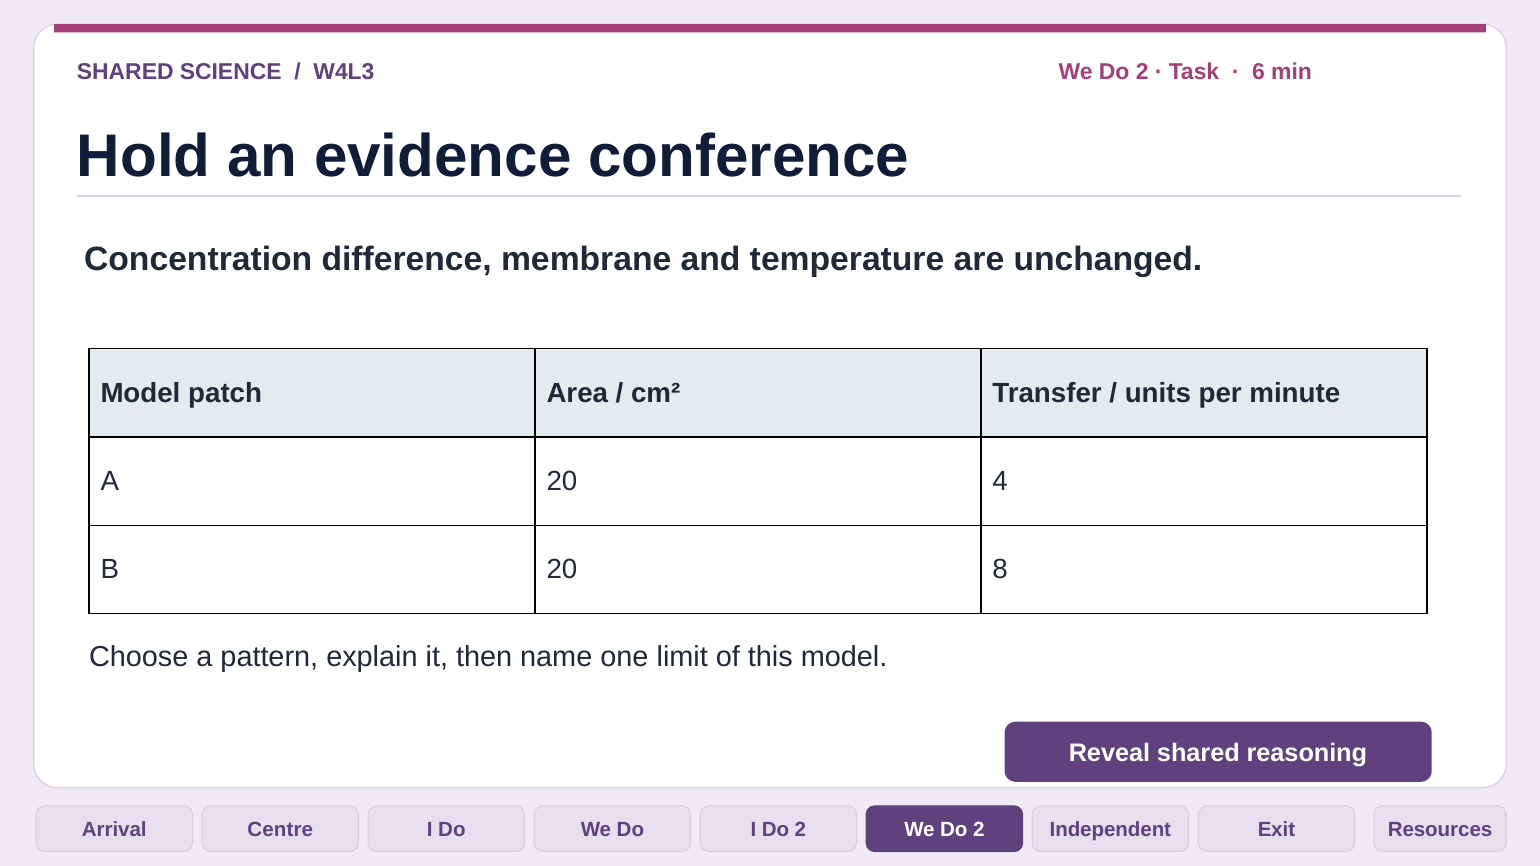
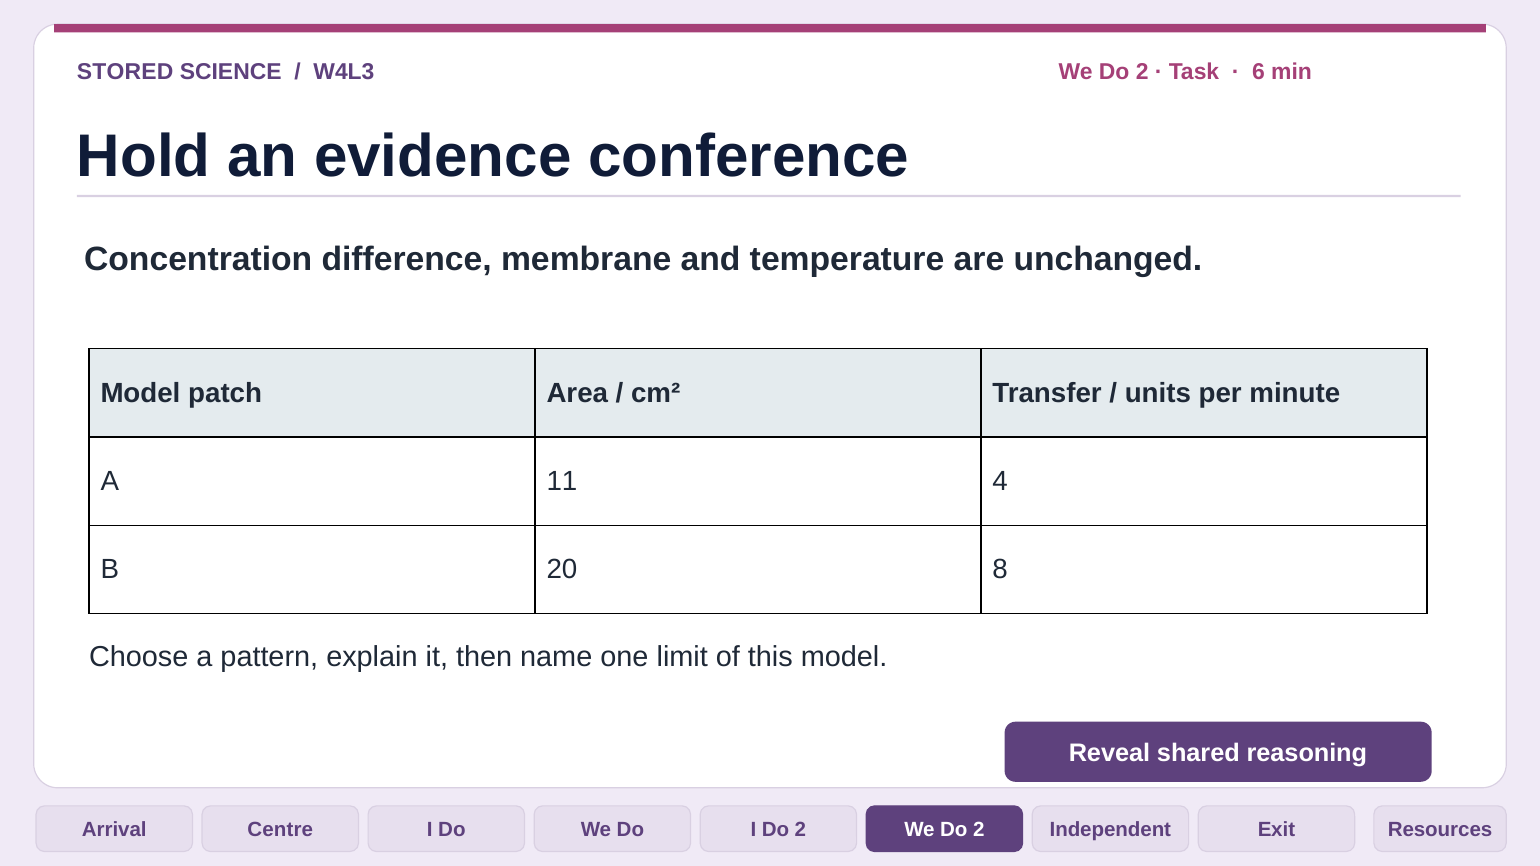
SHARED: SHARED -> STORED (125, 72)
A 20: 20 -> 11 (562, 482)
